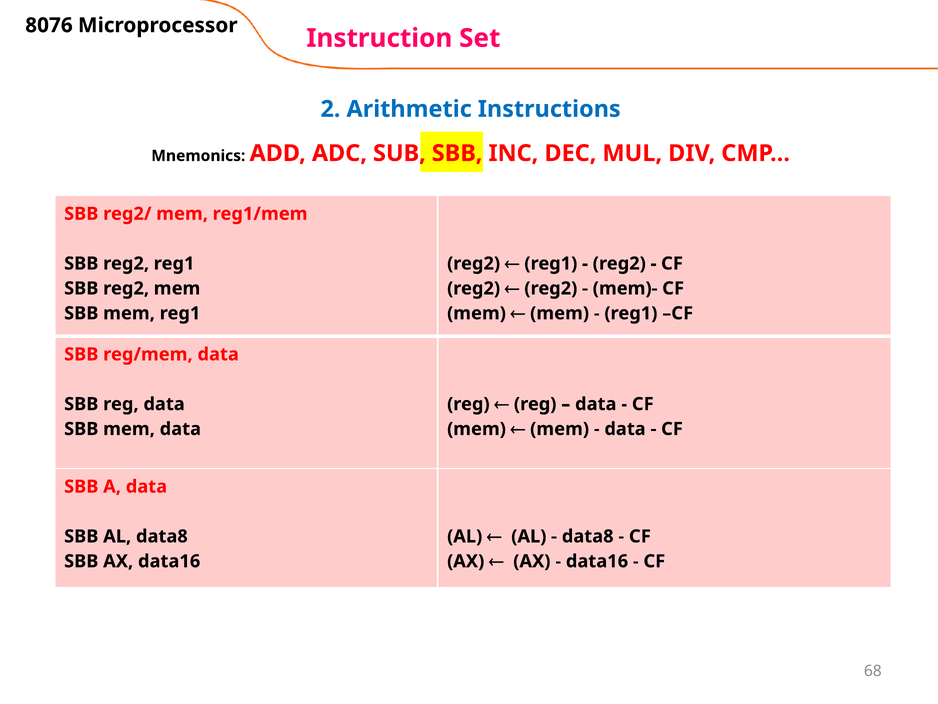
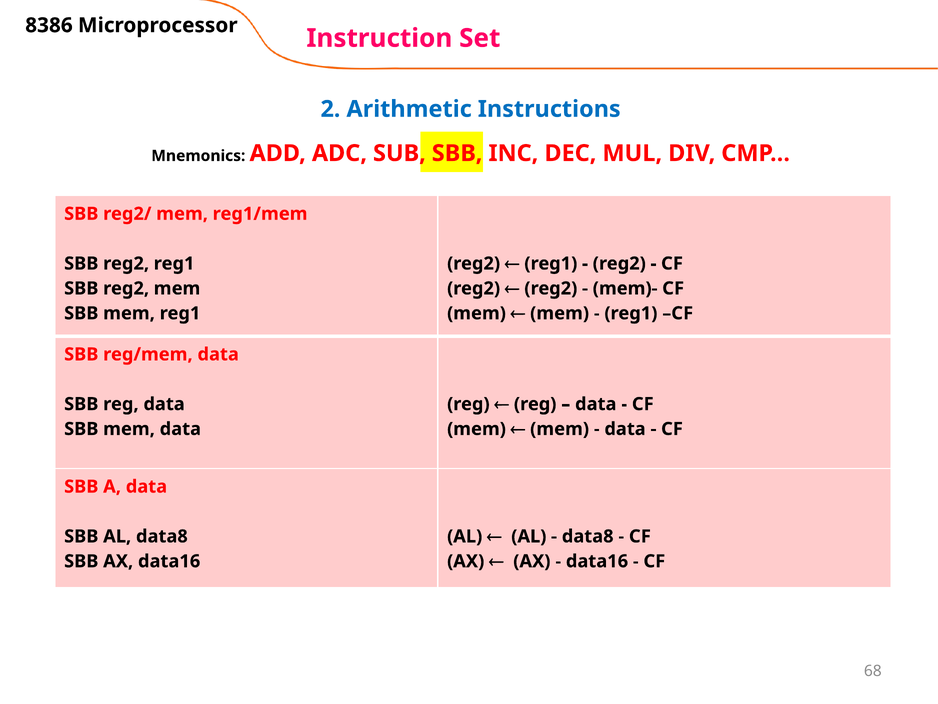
8076: 8076 -> 8386 (49, 25)
